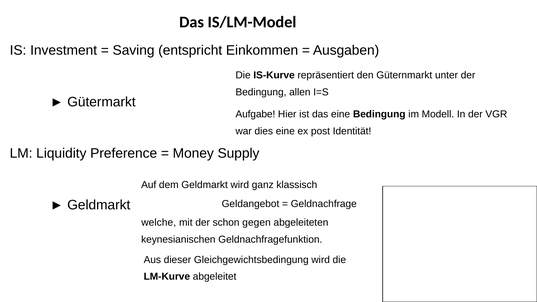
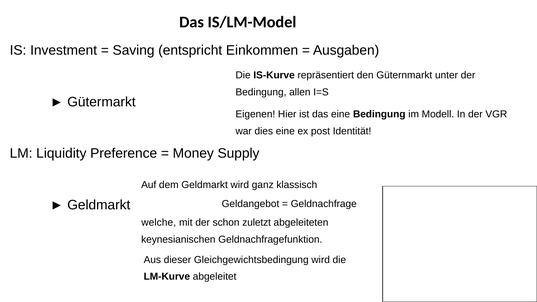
Aufgabe: Aufgabe -> Eigenen (255, 114)
gegen: gegen -> zuletzt (257, 223)
